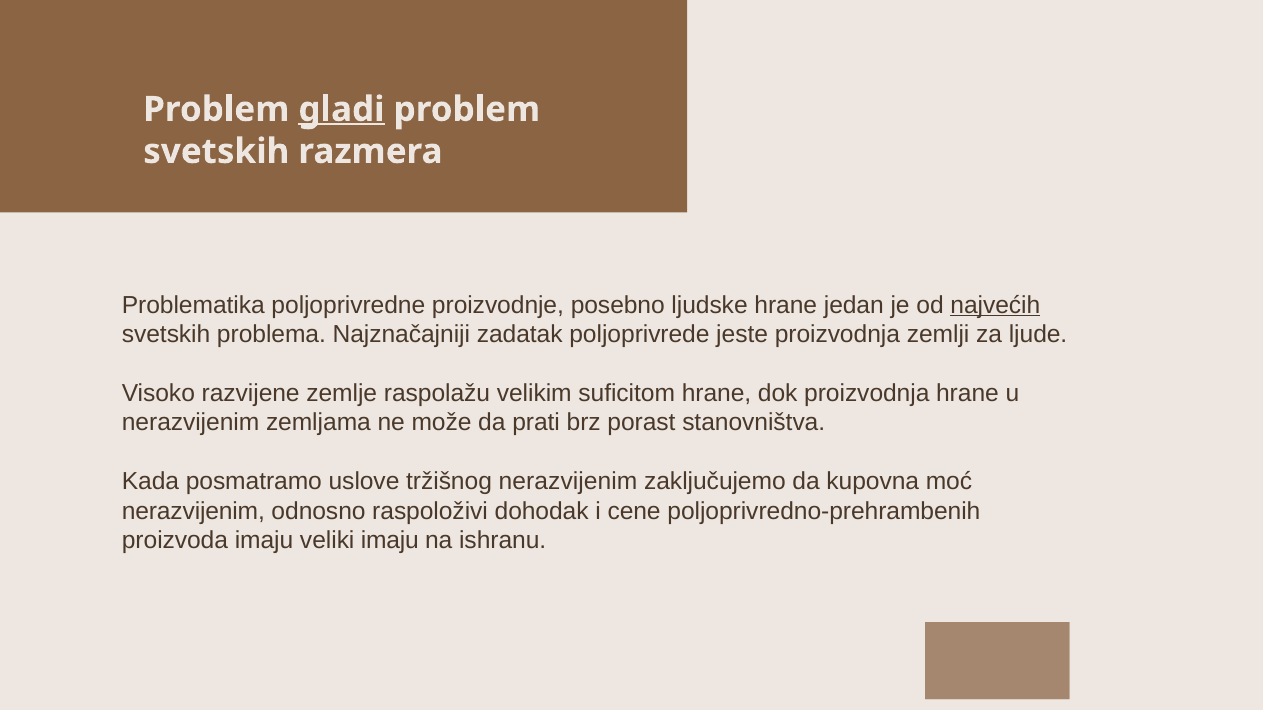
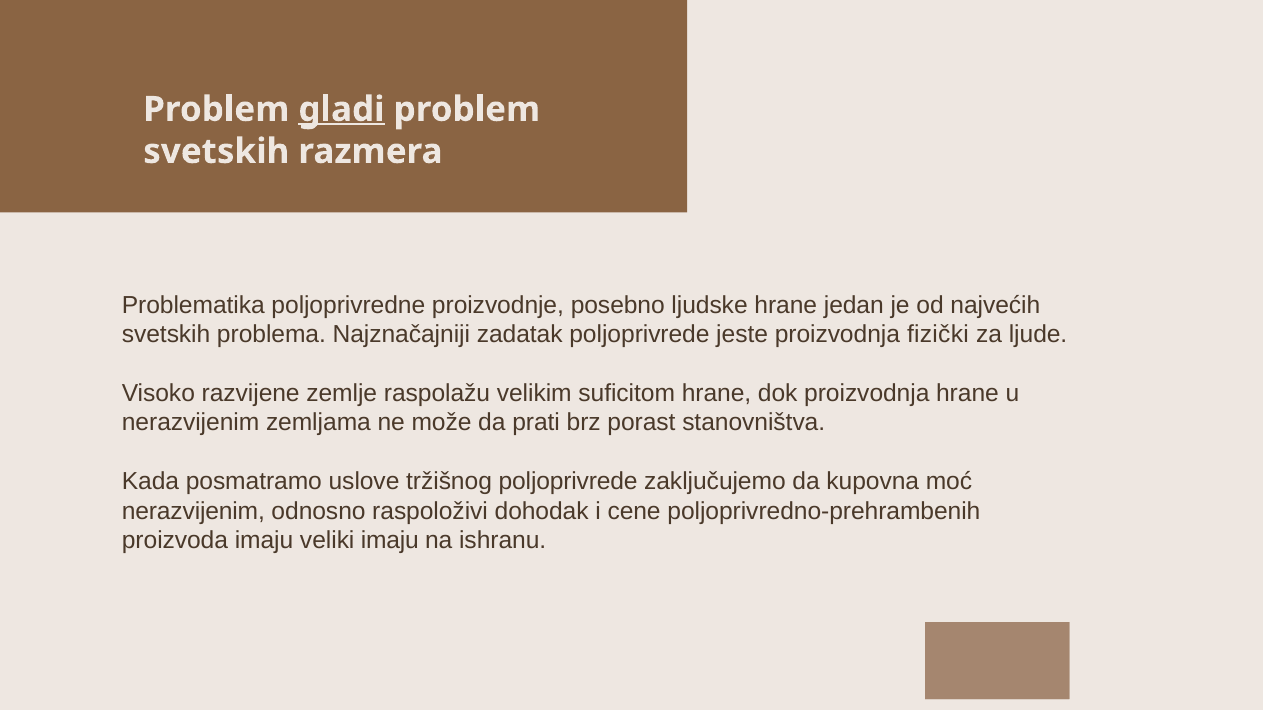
najvećih underline: present -> none (995, 305)
zemlji: zemlji -> fizički (938, 335)
tržišnog nerazvijenim: nerazvijenim -> poljoprivrede (568, 482)
